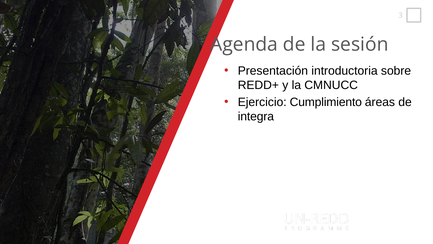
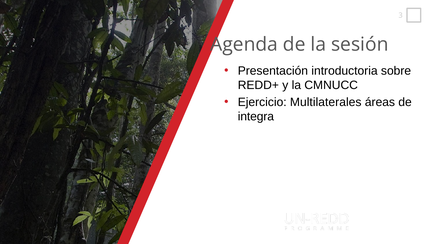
Cumplimiento: Cumplimiento -> Multilaterales (326, 102)
